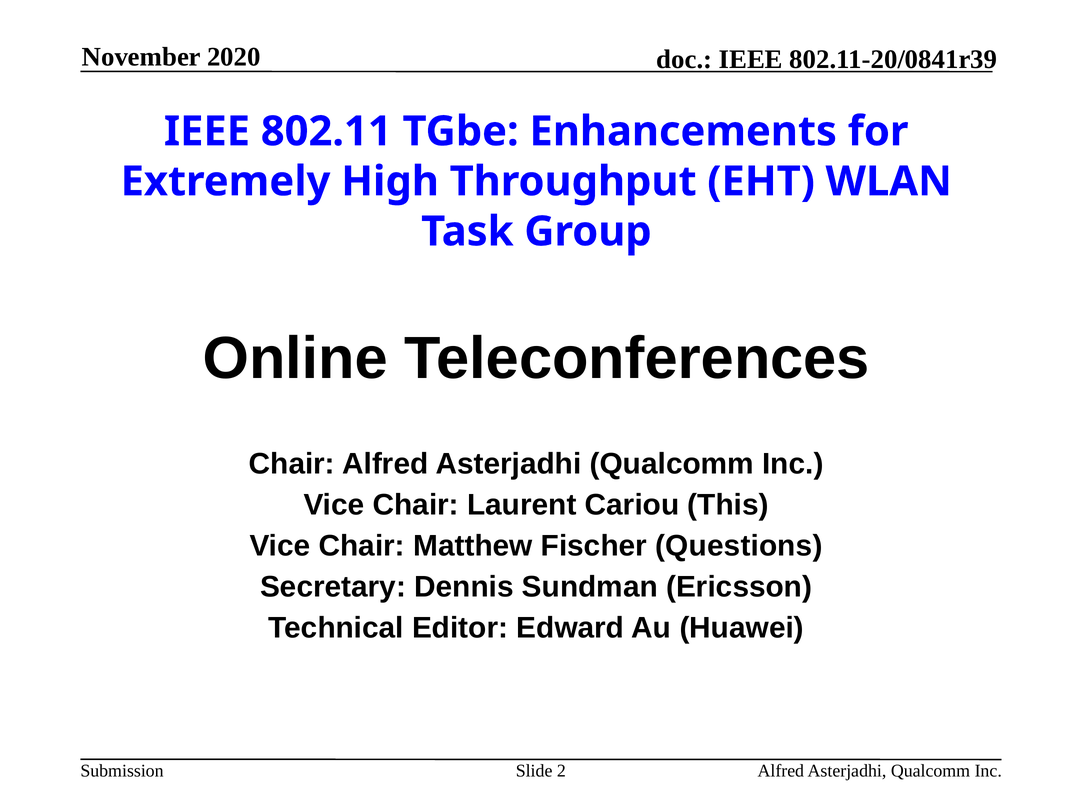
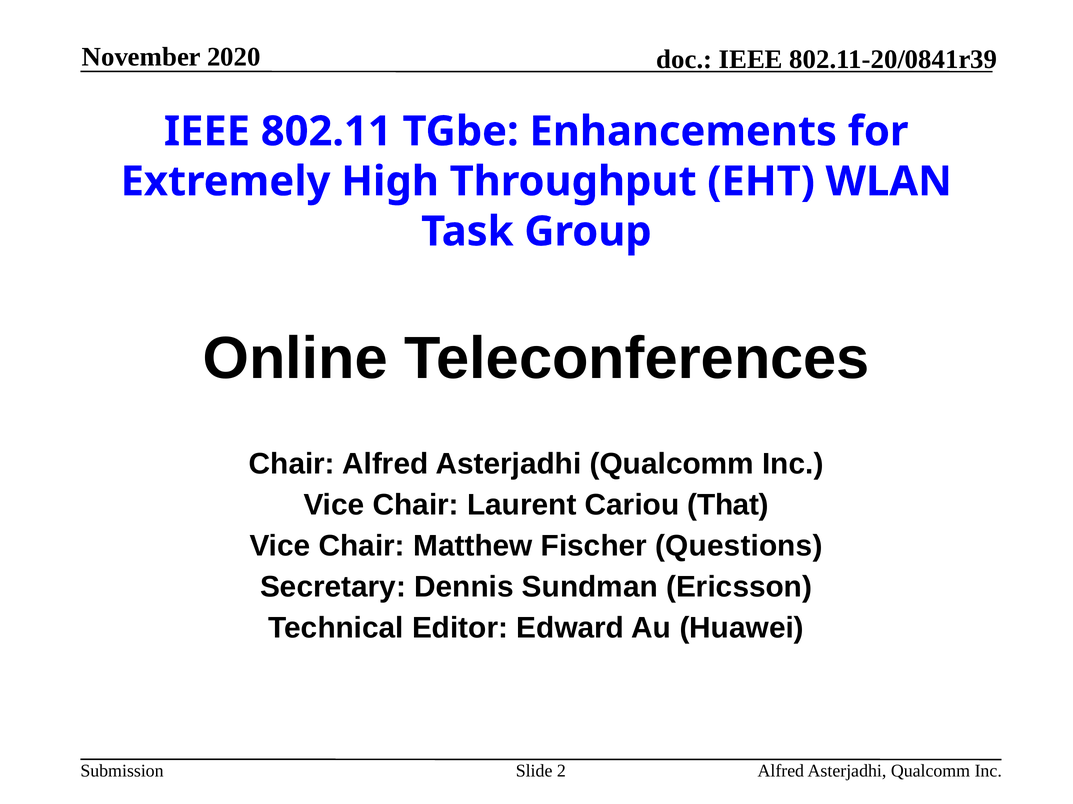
This: This -> That (728, 505)
